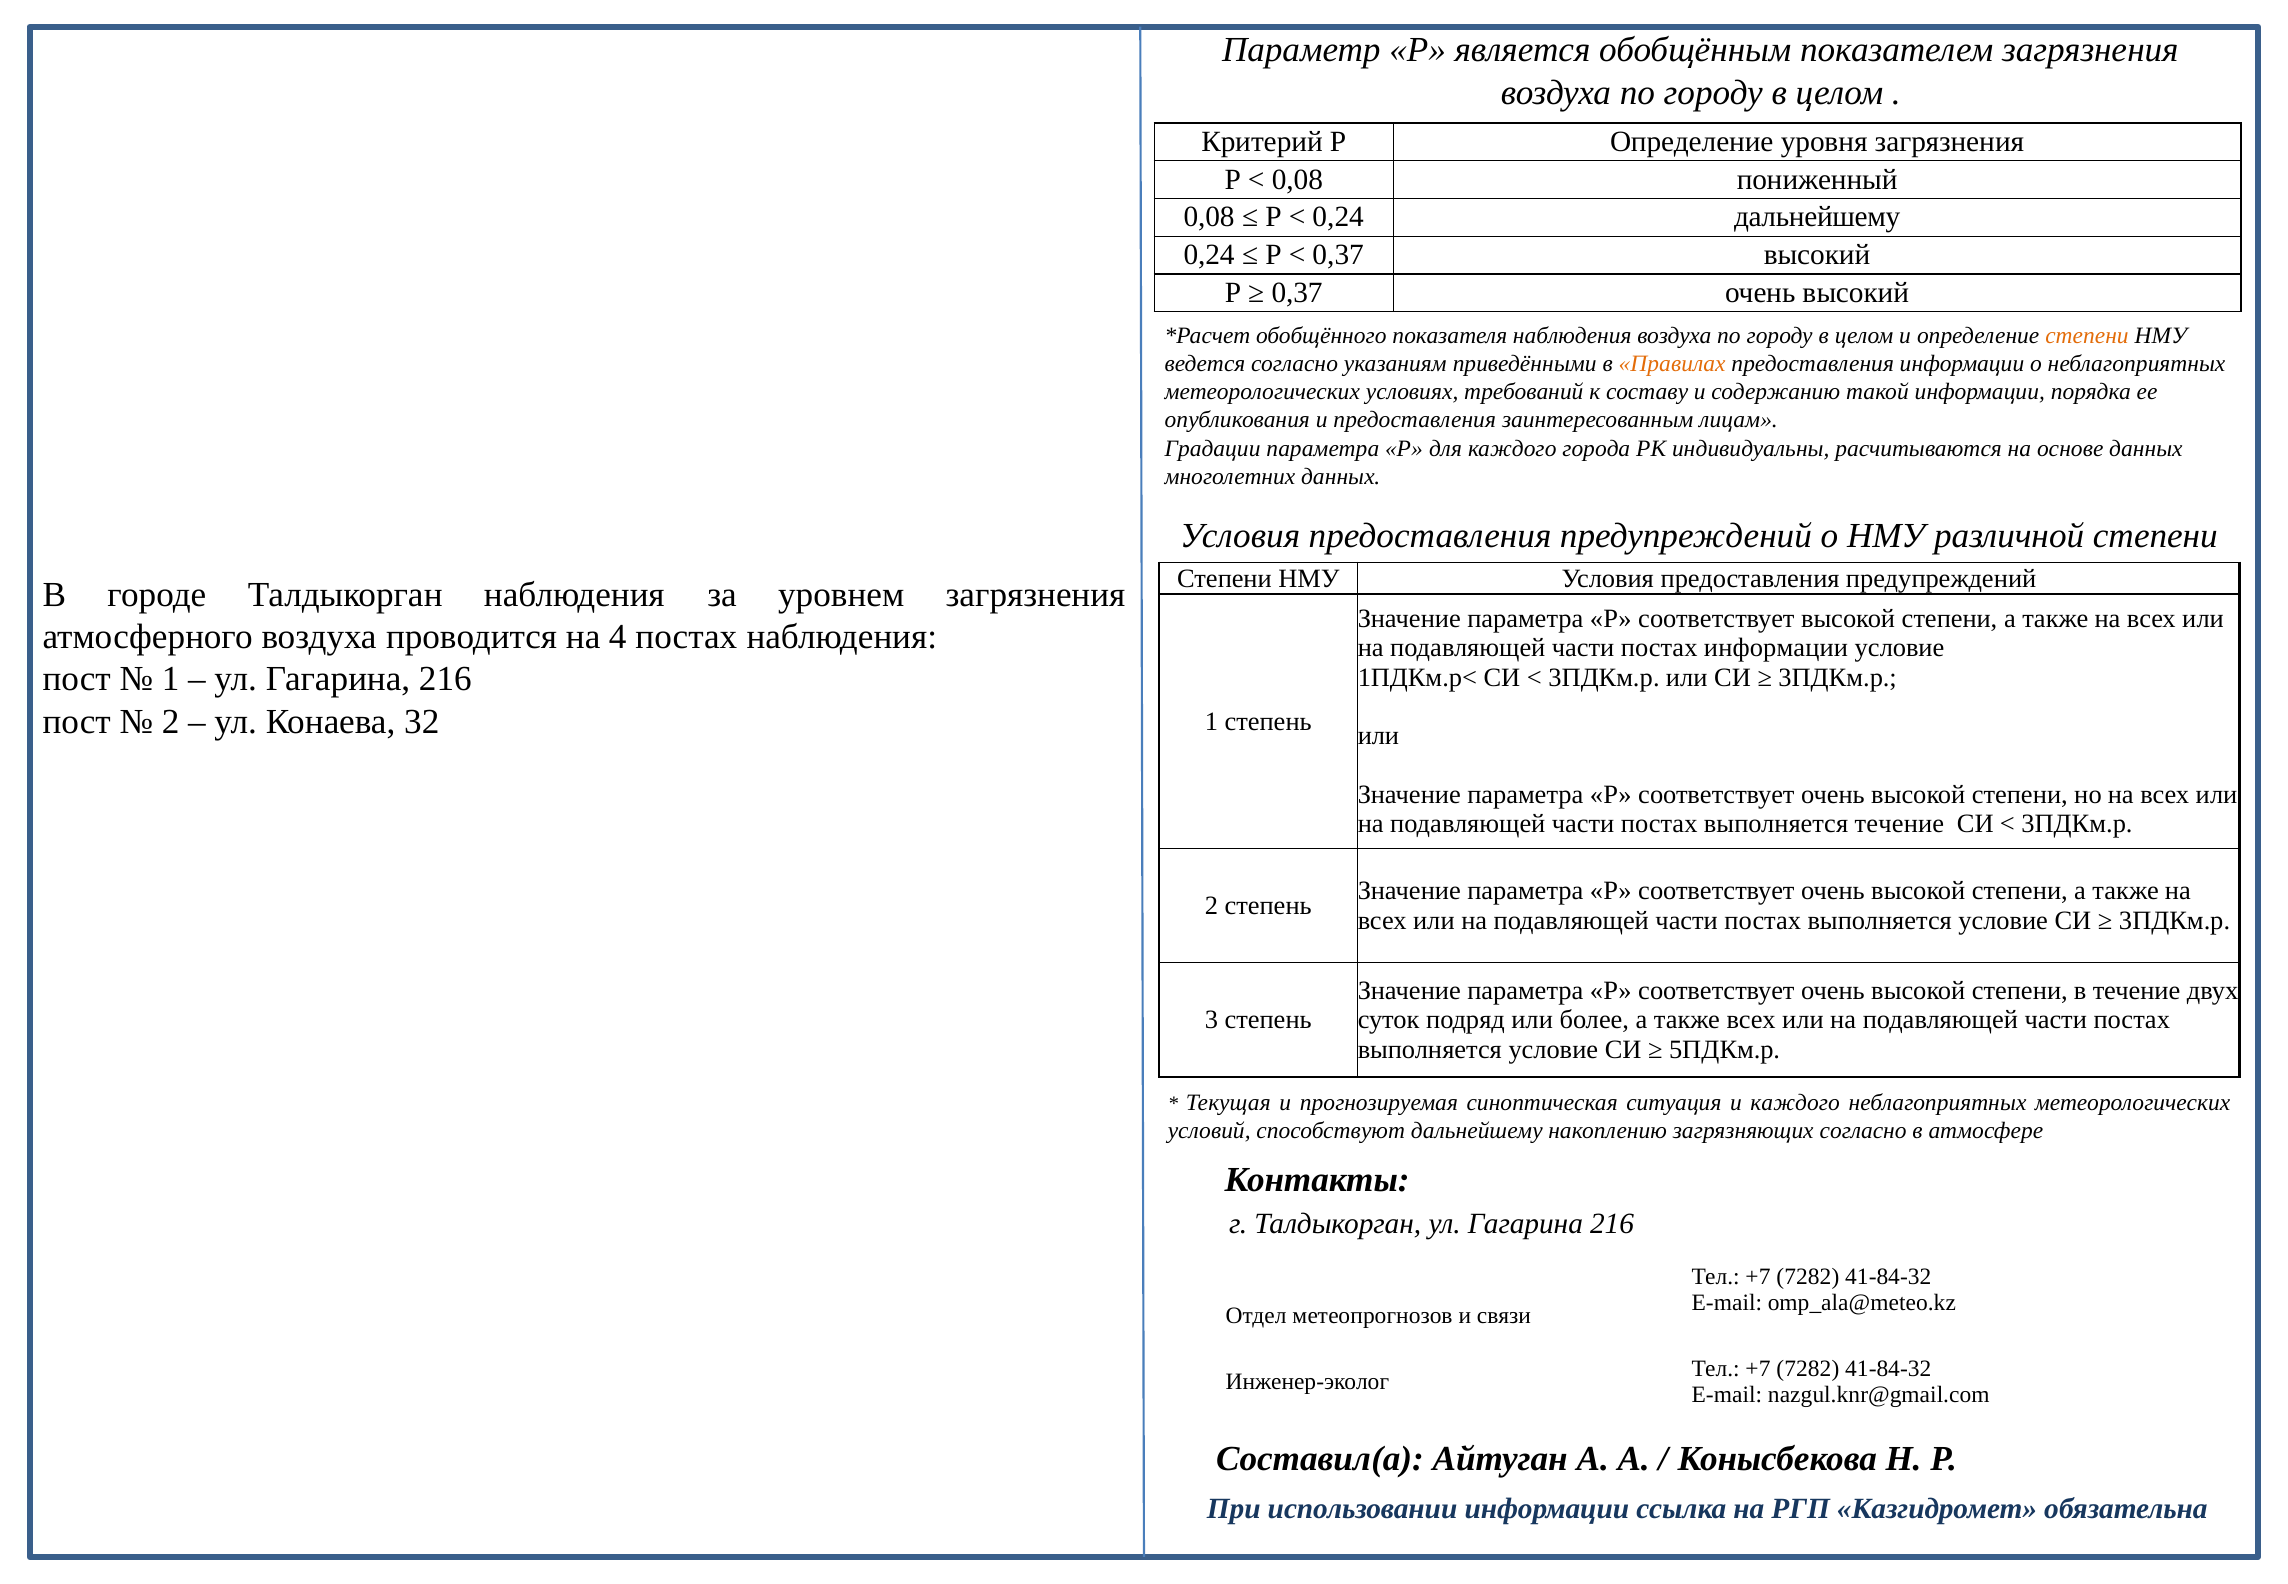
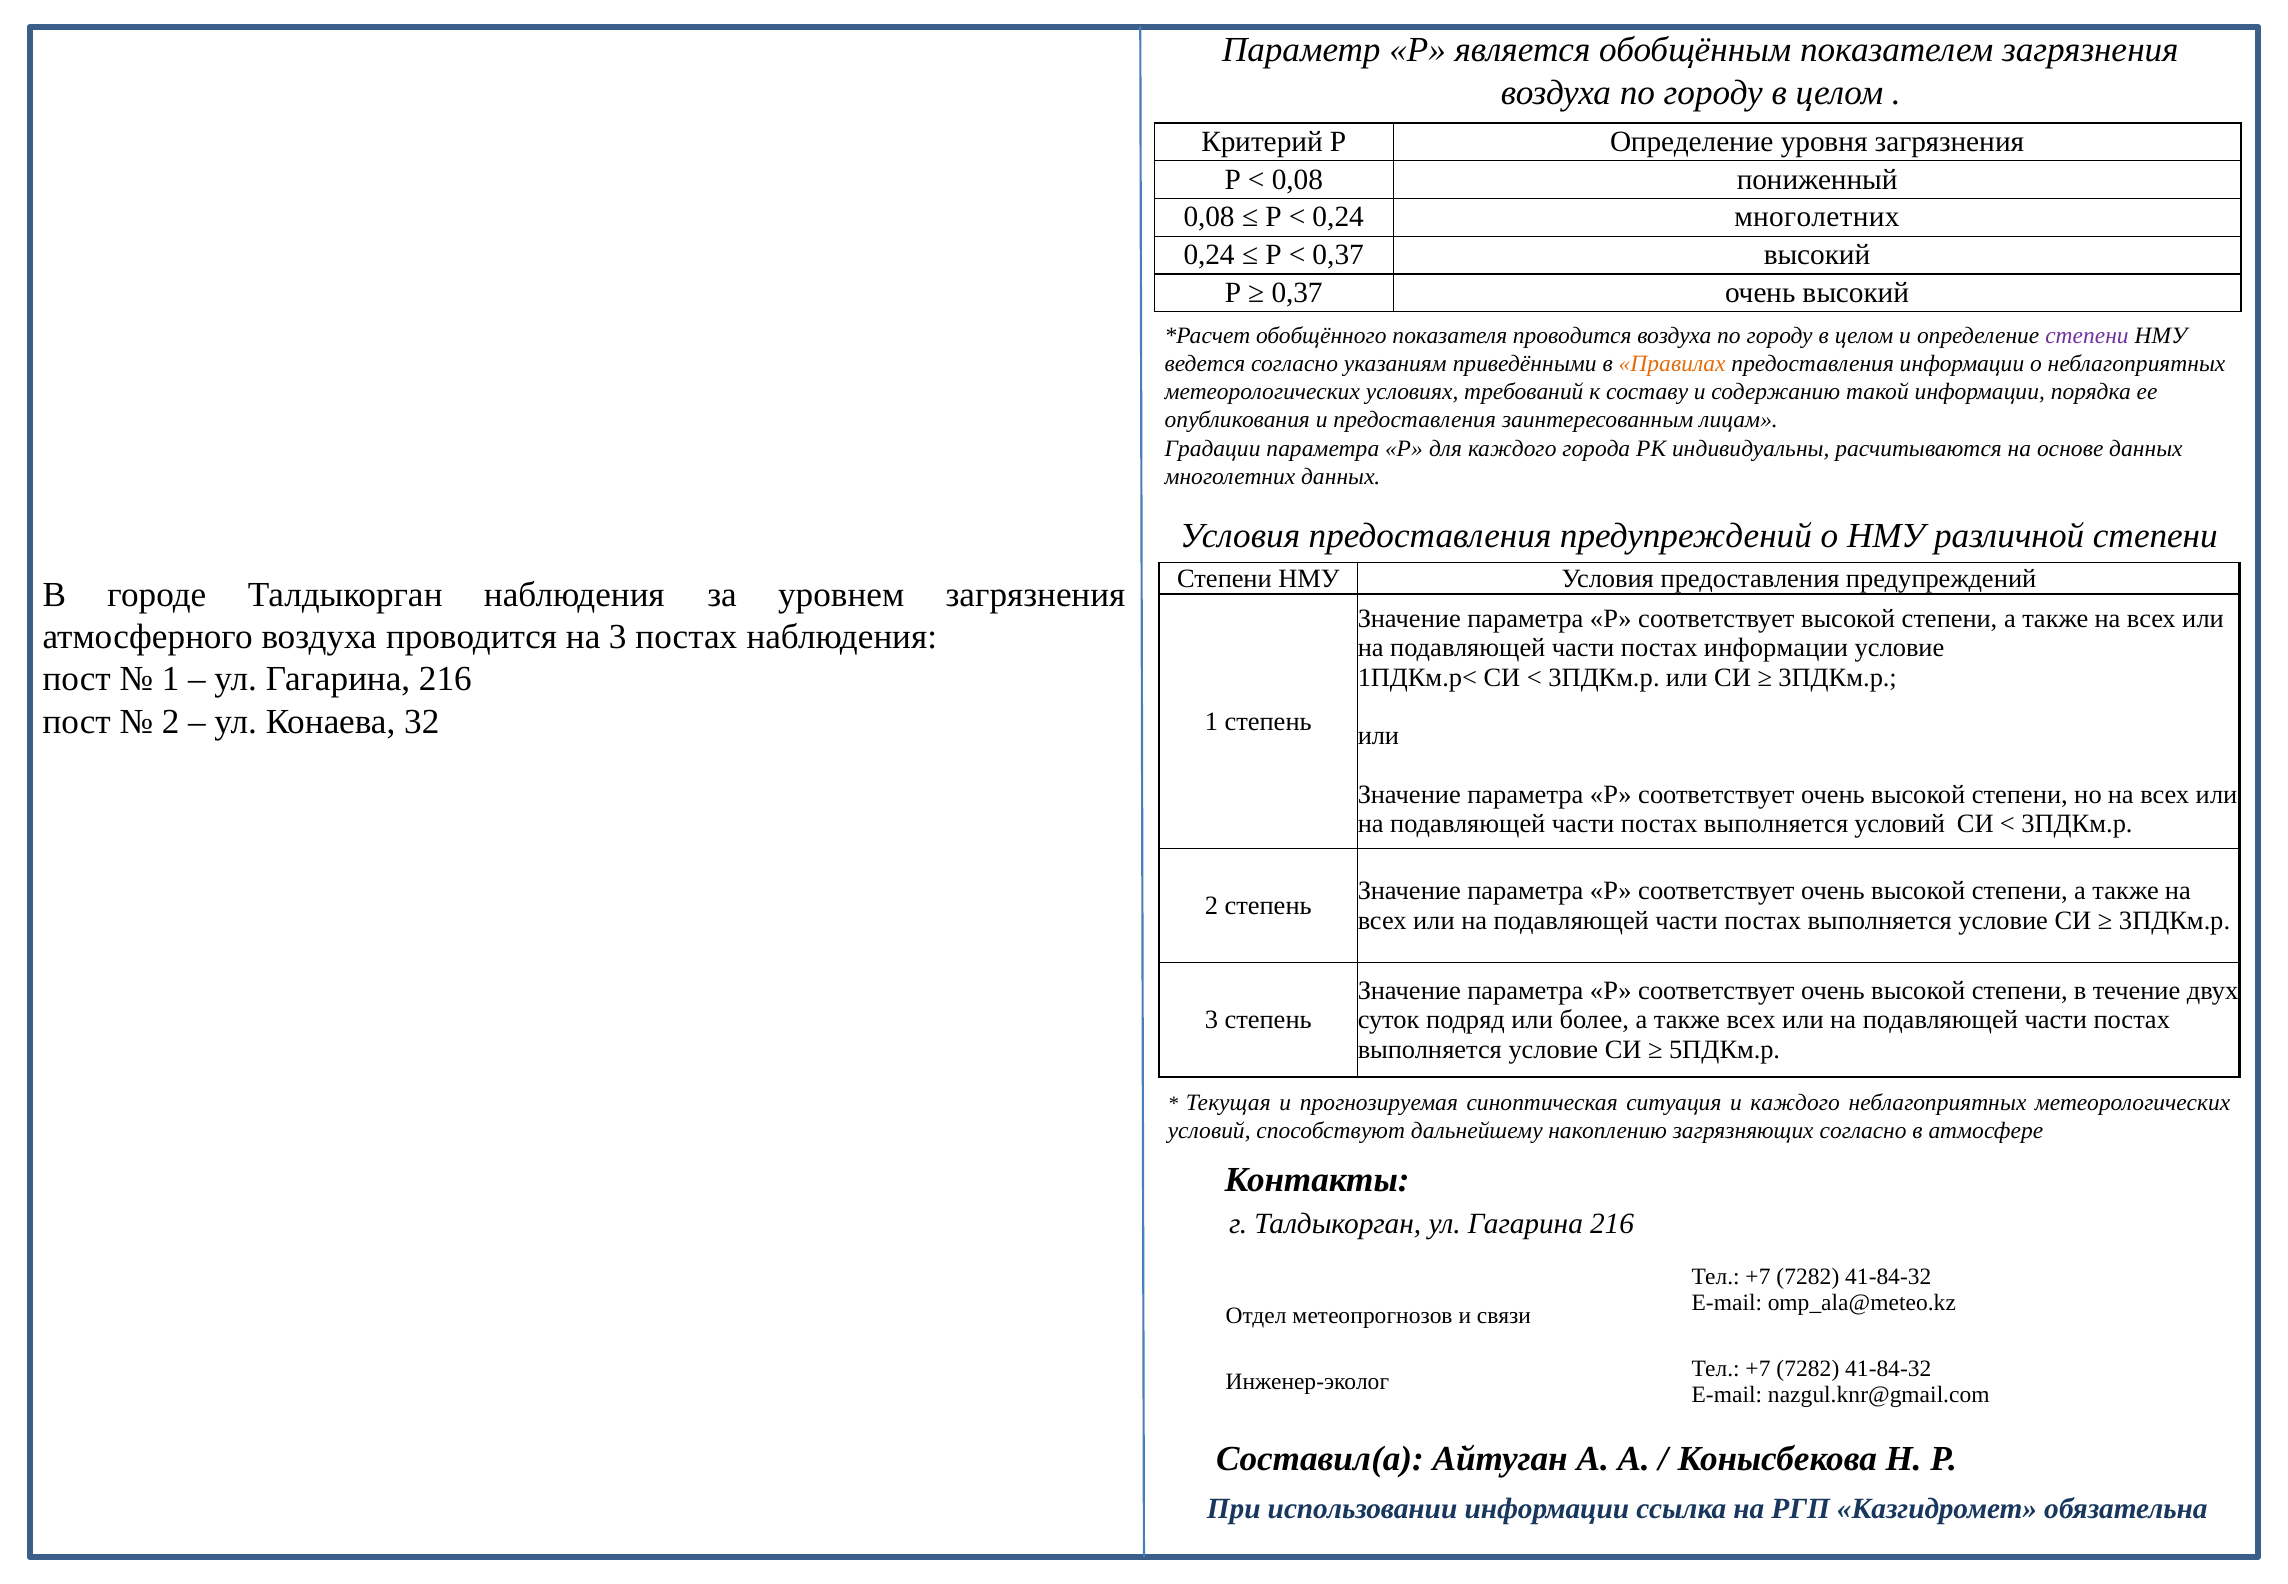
0,24 дальнейшему: дальнейшему -> многолетних (1817, 217)
показателя наблюдения: наблюдения -> проводится (1572, 336)
степени colour: orange -> purple (2087, 336)
на 4: 4 -> 3 (618, 637)
выполняется течение: течение -> условий (1900, 824)
